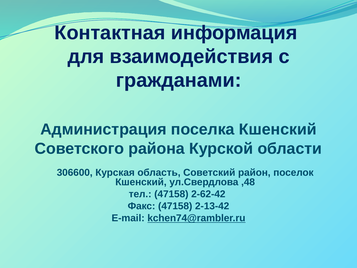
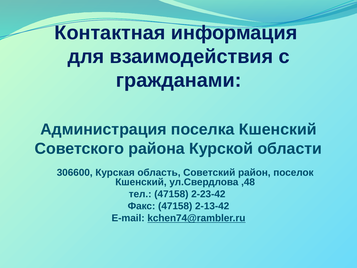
2-62-42: 2-62-42 -> 2-23-42 (208, 194)
